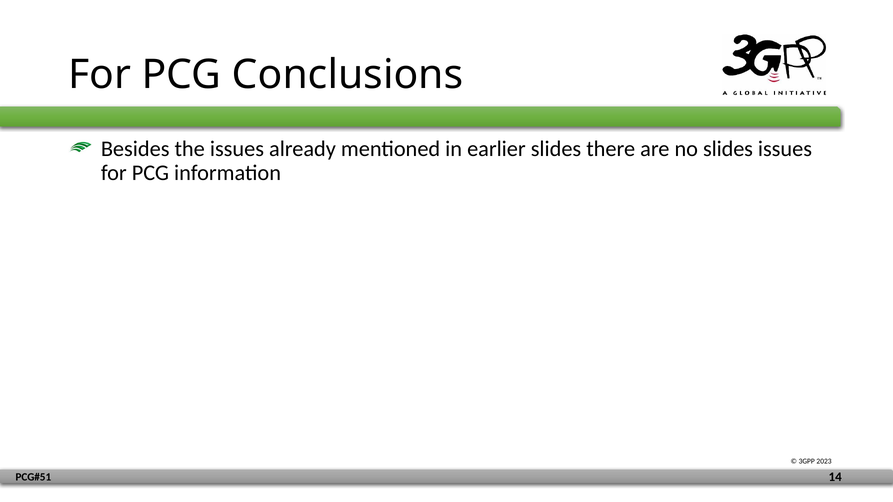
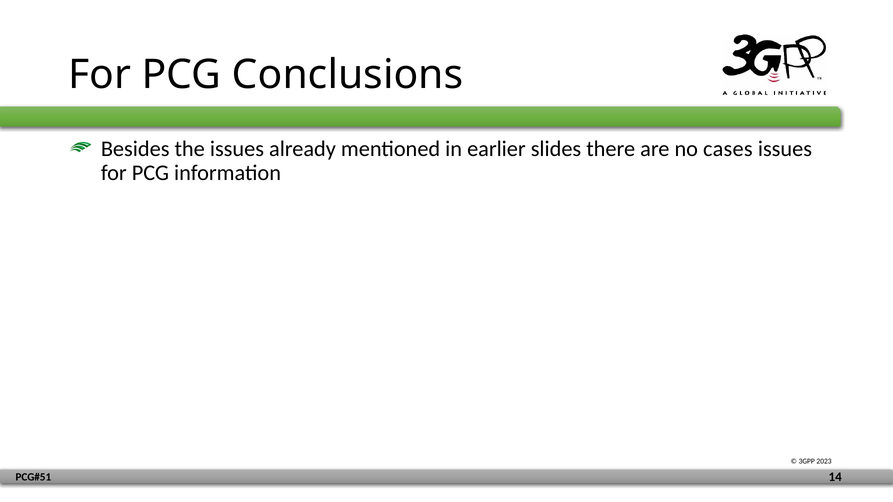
no slides: slides -> cases (728, 149)
